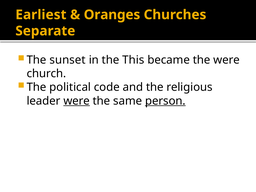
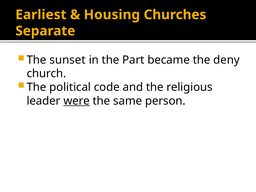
Oranges: Oranges -> Housing (112, 15)
This: This -> Part (133, 60)
the were: were -> deny (227, 60)
person underline: present -> none (165, 101)
